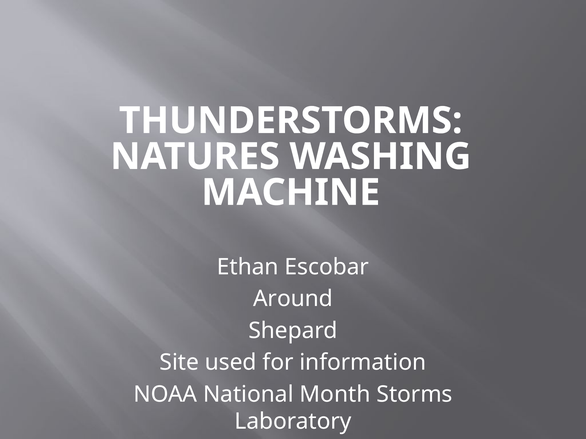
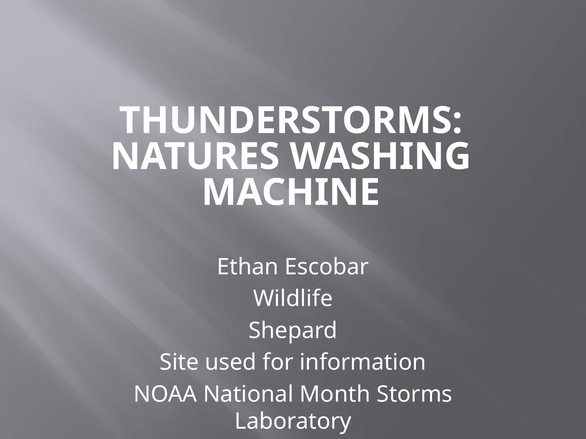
Around: Around -> Wildlife (293, 299)
